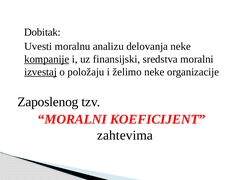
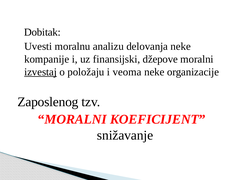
kompanije underline: present -> none (47, 59)
sredstva: sredstva -> džepove (160, 59)
želimo: želimo -> veoma (127, 72)
zahtevima: zahtevima -> snižavanje (125, 135)
